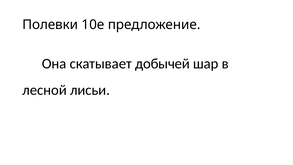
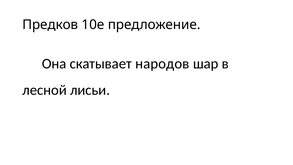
Полевки: Полевки -> Предков (50, 25)
добычей: добычей -> народов (162, 64)
